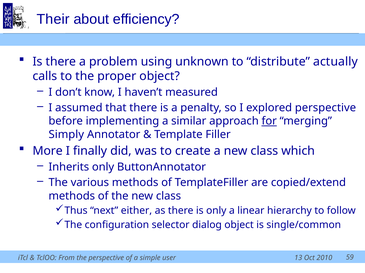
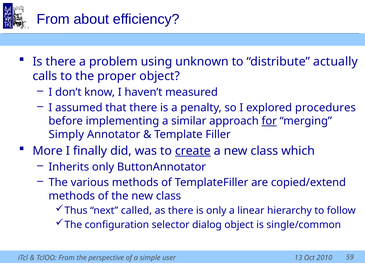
Their: Their -> From (53, 19)
explored perspective: perspective -> procedures (325, 108)
create underline: none -> present (193, 151)
either: either -> called (136, 211)
